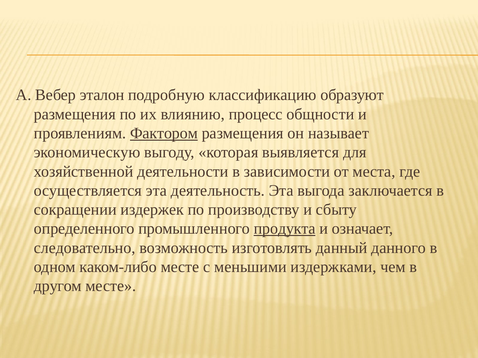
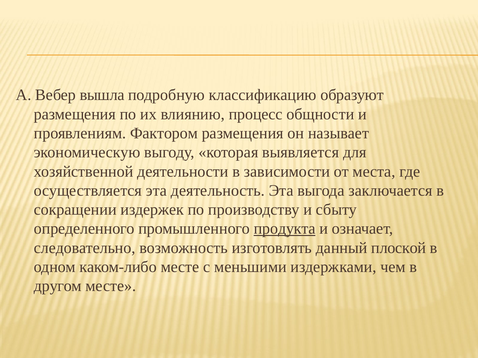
эталон: эталон -> вышла (102, 95)
Фактором underline: present -> none (164, 133)
данного: данного -> плоской (399, 248)
